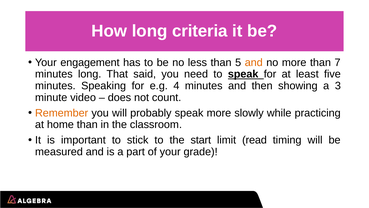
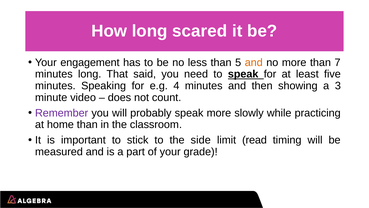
criteria: criteria -> scared (200, 31)
Remember colour: orange -> purple (62, 113)
start: start -> side (201, 140)
